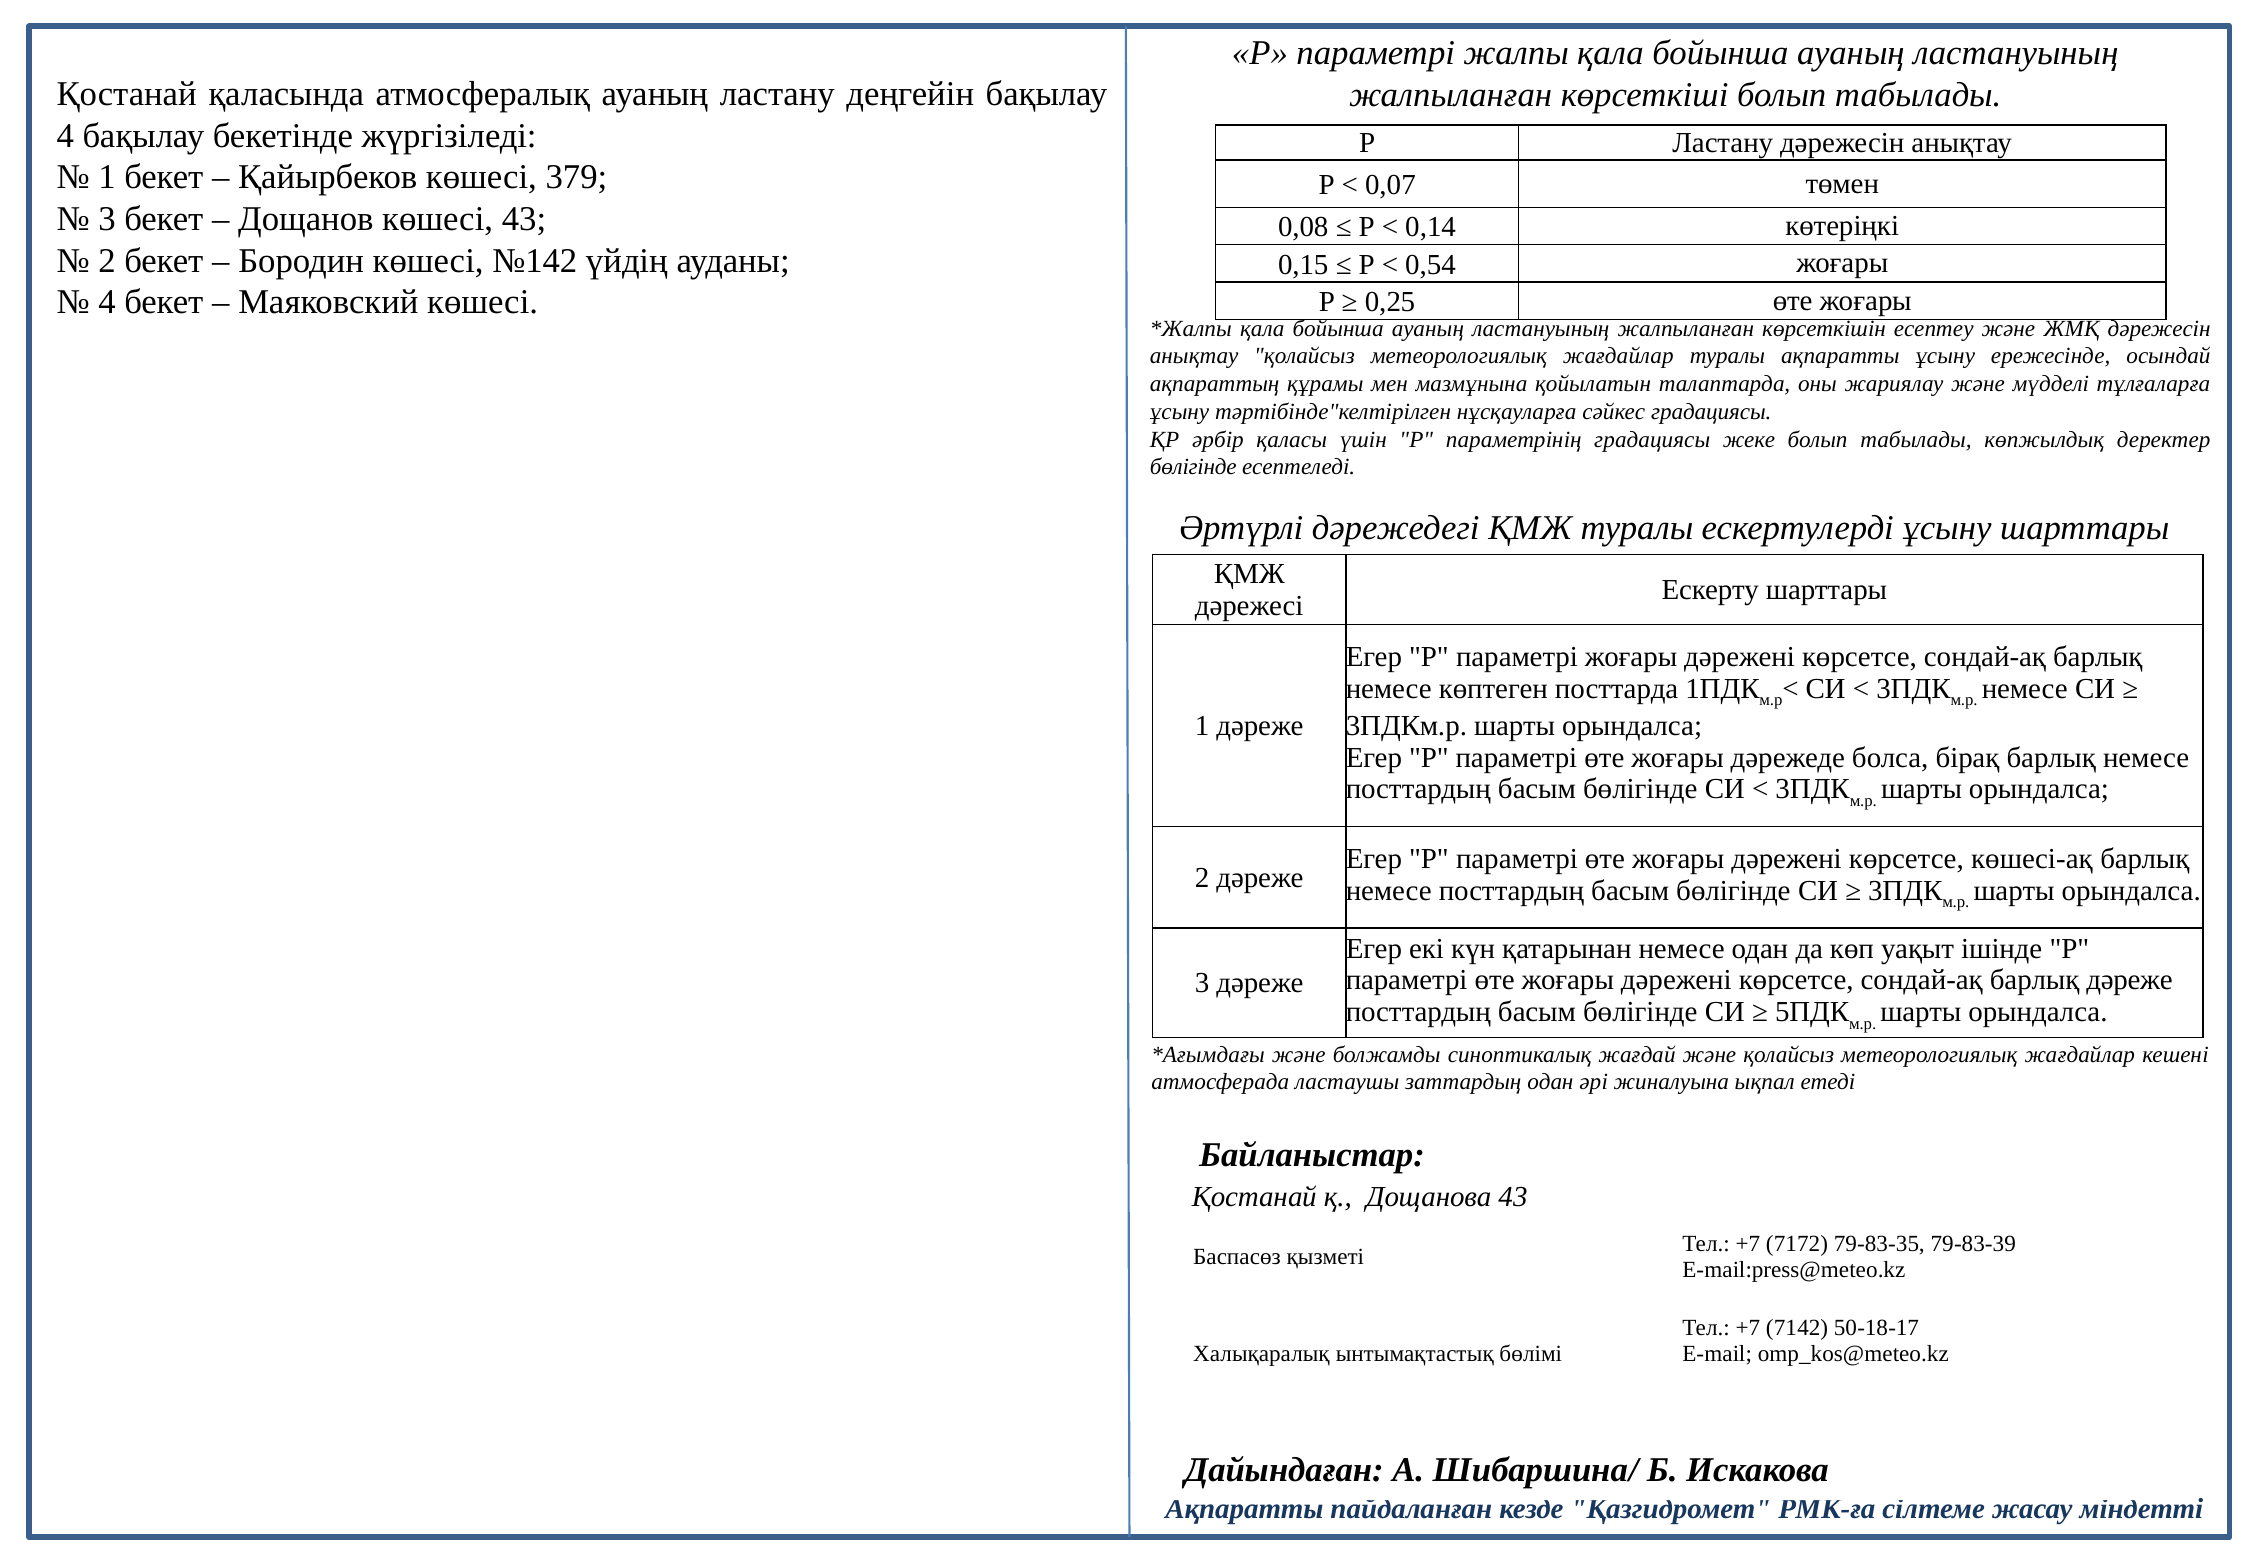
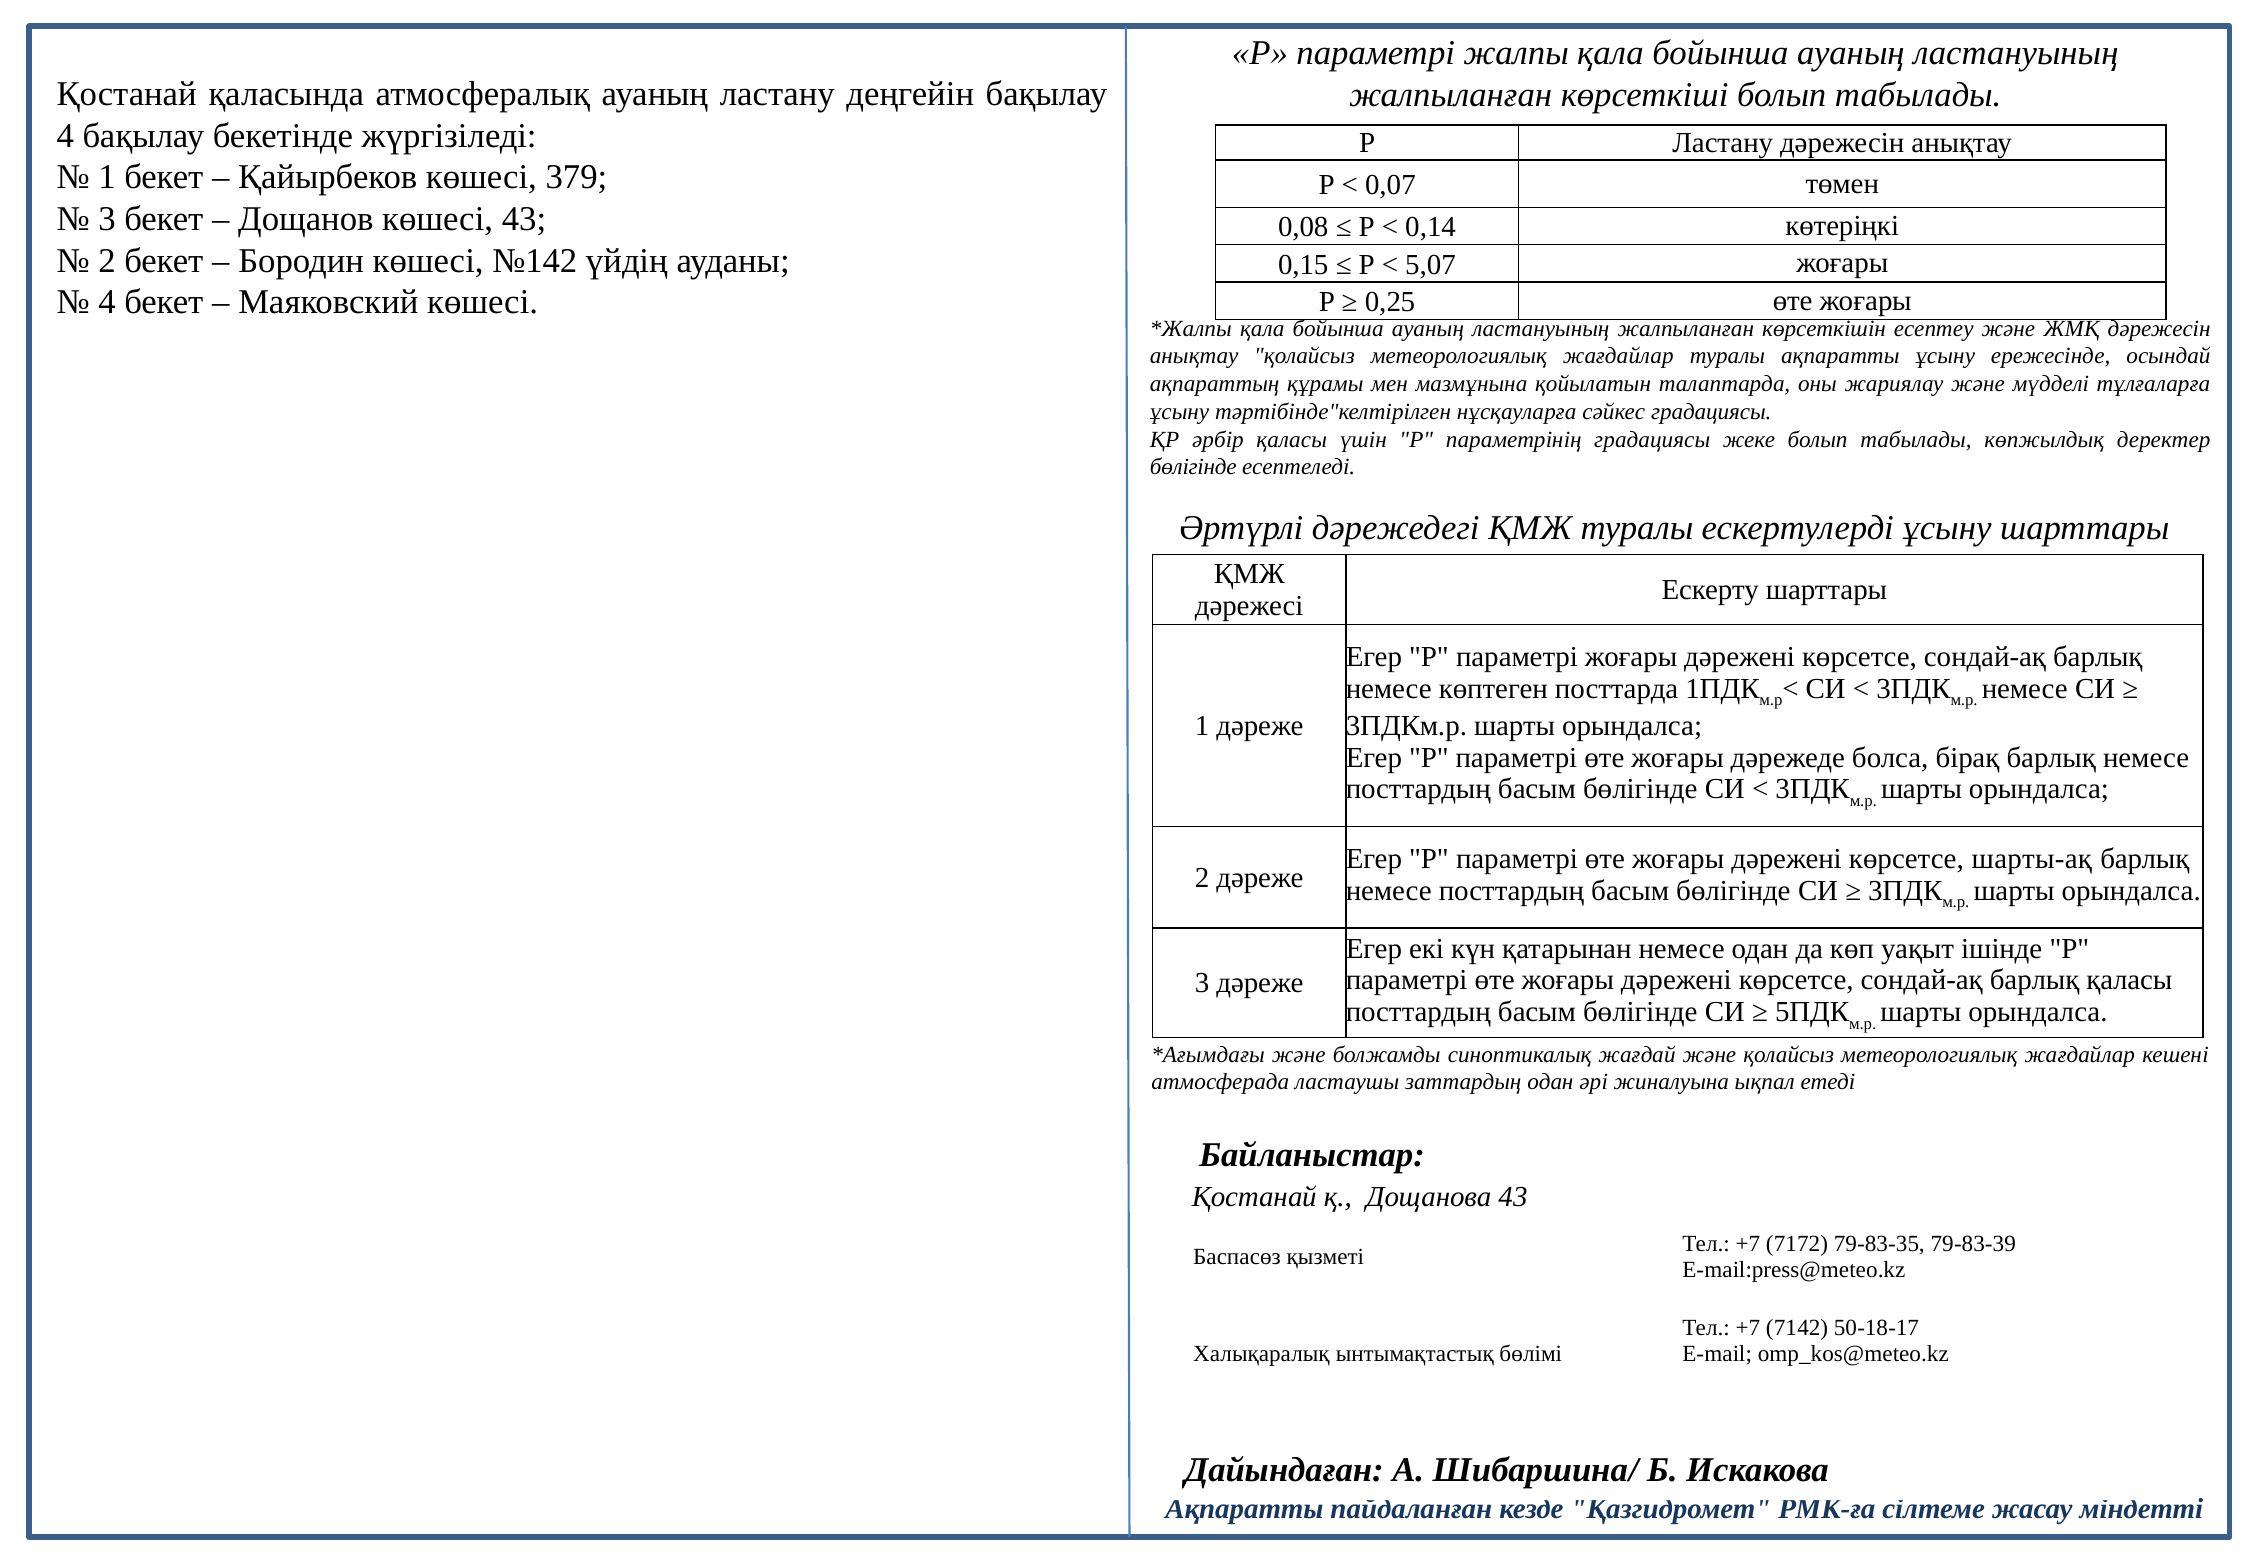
0,54: 0,54 -> 5,07 (1431, 265)
көшесі-ақ: көшесі-ақ -> шарты-ақ (2032, 859)
барлық дәреже: дәреже -> қаласы (2129, 980)
